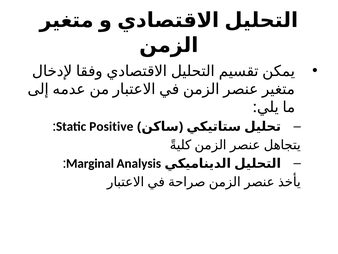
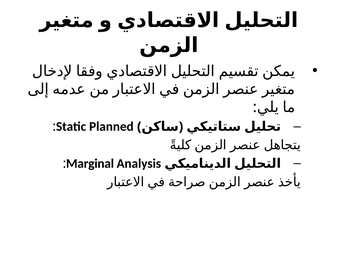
Positive: Positive -> Planned (111, 126)
